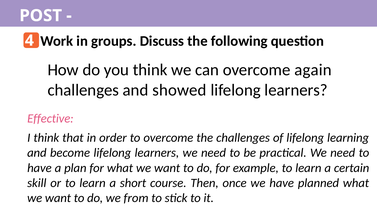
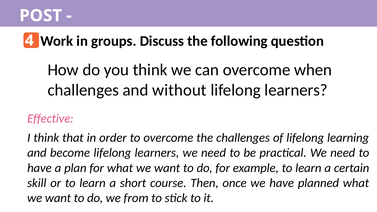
again: again -> when (313, 70)
showed: showed -> without (179, 90)
